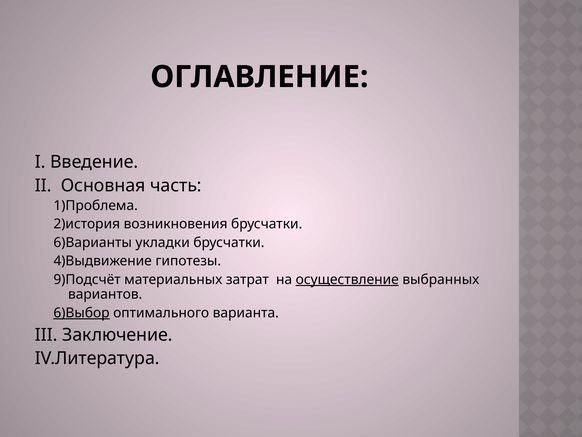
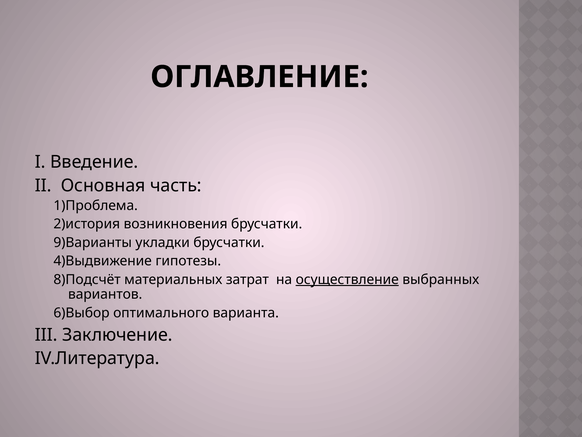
6)Варианты: 6)Варианты -> 9)Варианты (93, 242)
9)Подсчёт: 9)Подсчёт -> 8)Подсчёт (87, 279)
6)Выбор underline: present -> none (82, 313)
